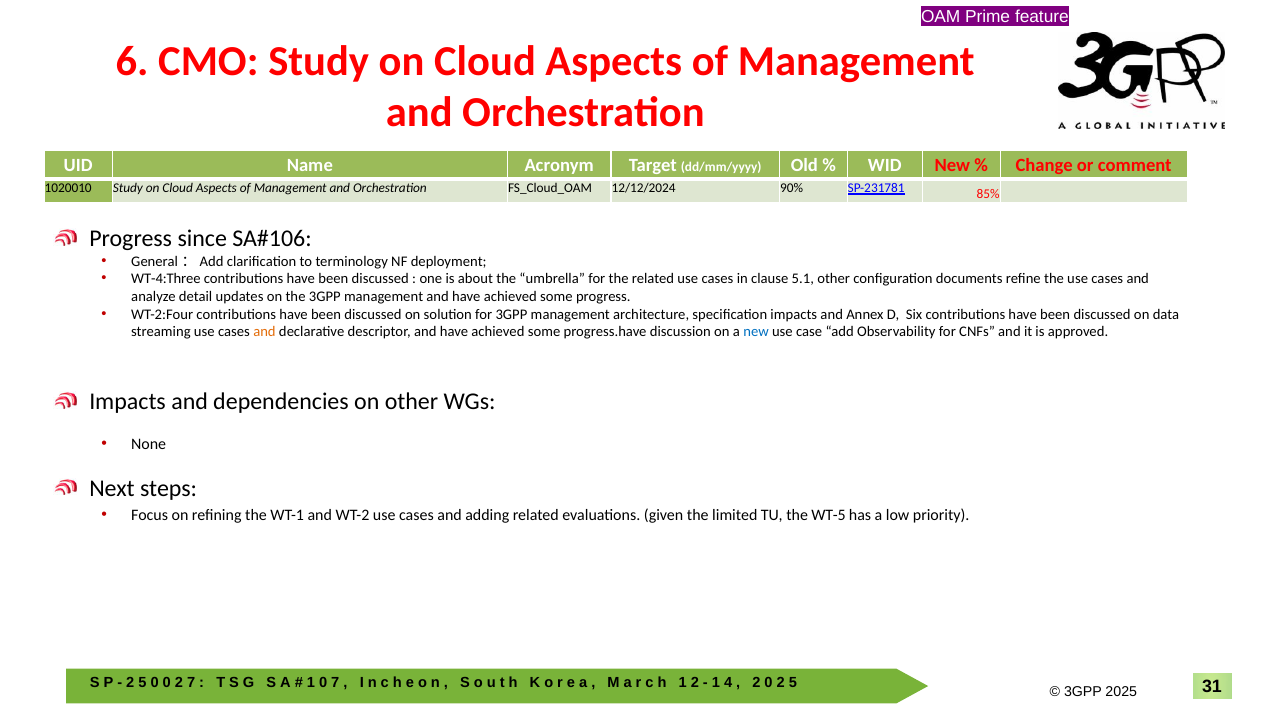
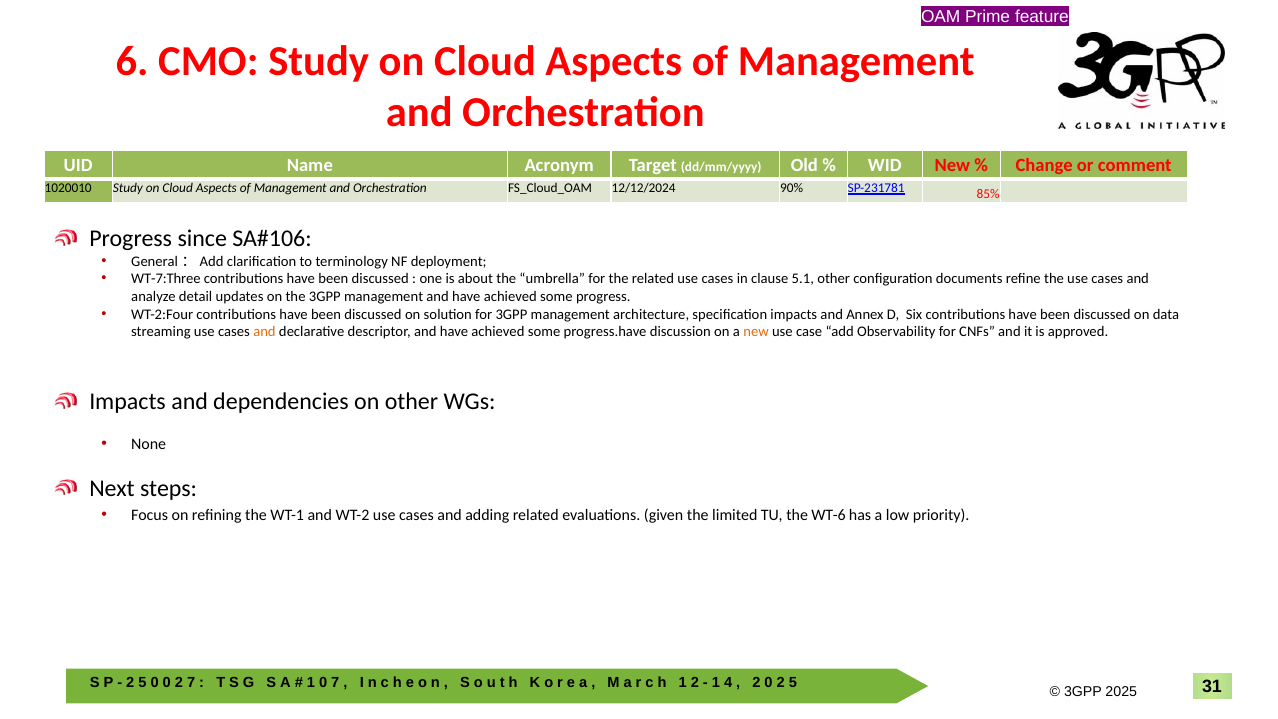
WT-4:Three: WT-4:Three -> WT-7:Three (166, 279)
new colour: blue -> orange (756, 332)
WT-5: WT-5 -> WT-6 (828, 515)
